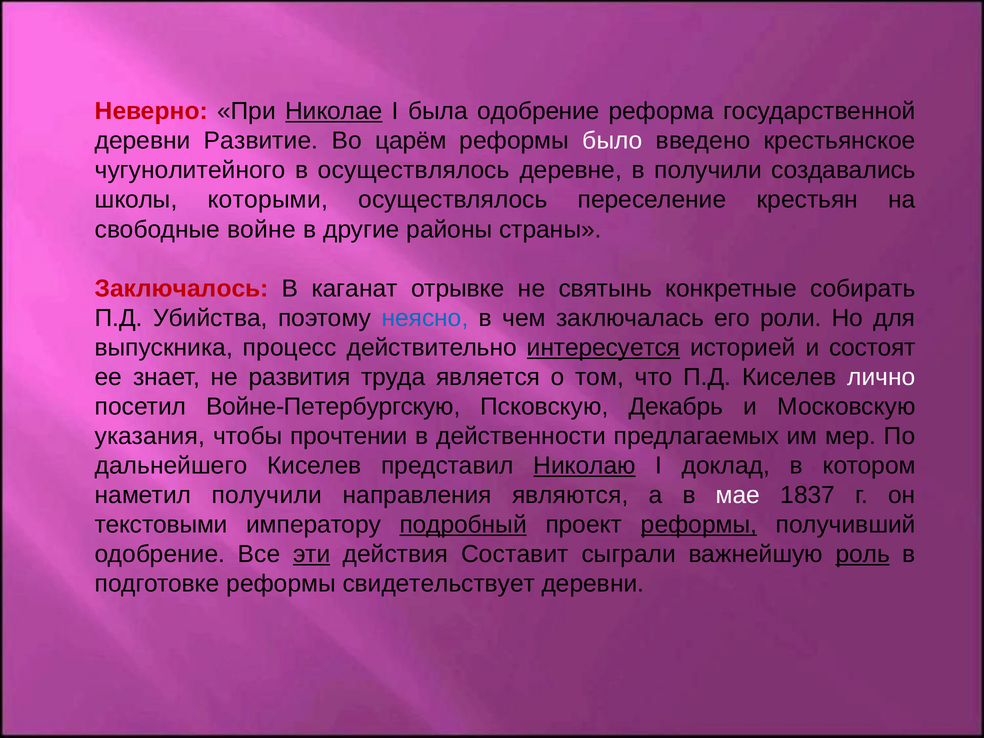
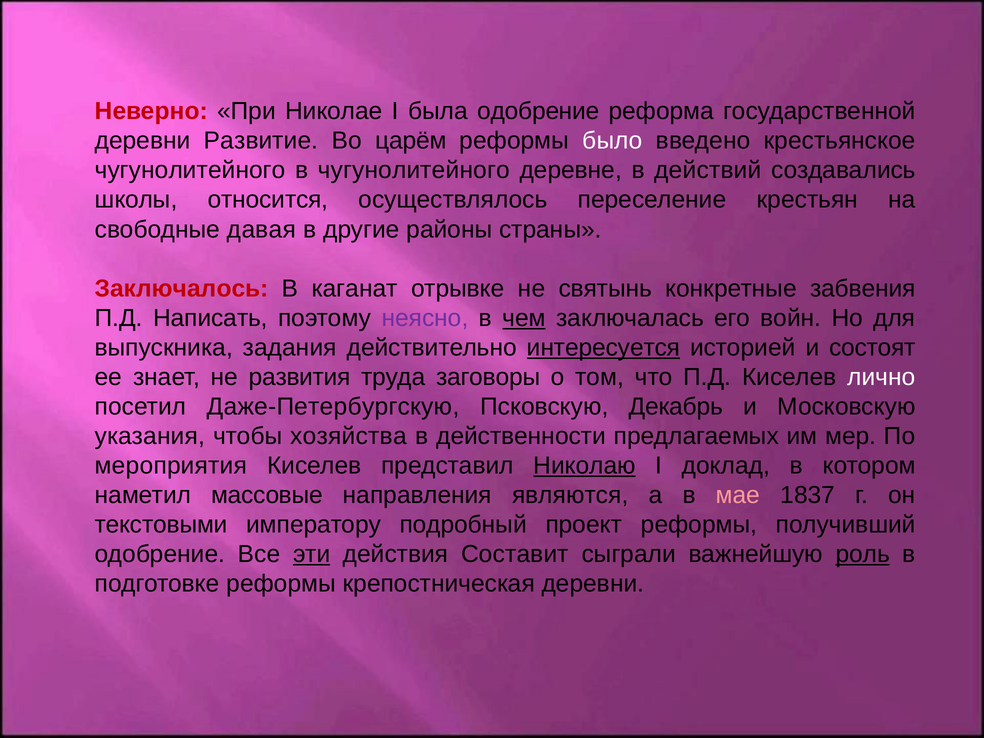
Николае underline: present -> none (334, 111)
в осуществлялось: осуществлялось -> чугунолитейного (414, 170)
в получили: получили -> действий (708, 170)
которыми: которыми -> относится (268, 200)
войне: войне -> давая (261, 229)
собирать: собирать -> забвения (863, 288)
Убийства: Убийства -> Написать (210, 318)
неясно colour: blue -> purple (425, 318)
чем underline: none -> present (524, 318)
роли: роли -> войн (791, 318)
процесс: процесс -> задания (290, 347)
является: является -> заговоры (488, 377)
Войне-Петербургскую: Войне-Петербургскую -> Даже-Петербургскую (333, 407)
прочтении: прочтении -> хозяйства (349, 436)
дальнейшего: дальнейшего -> мероприятия (171, 466)
наметил получили: получили -> массовые (267, 495)
мае colour: white -> pink (738, 495)
подробный underline: present -> none (463, 525)
реформы underline: present -> none (699, 525)
свидетельствует: свидетельствует -> крепостническая (439, 584)
